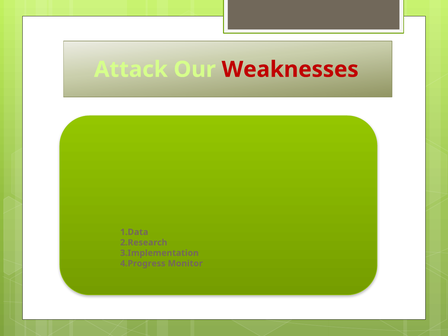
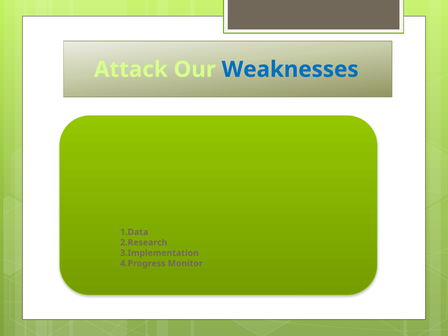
Weaknesses colour: red -> blue (290, 69)
